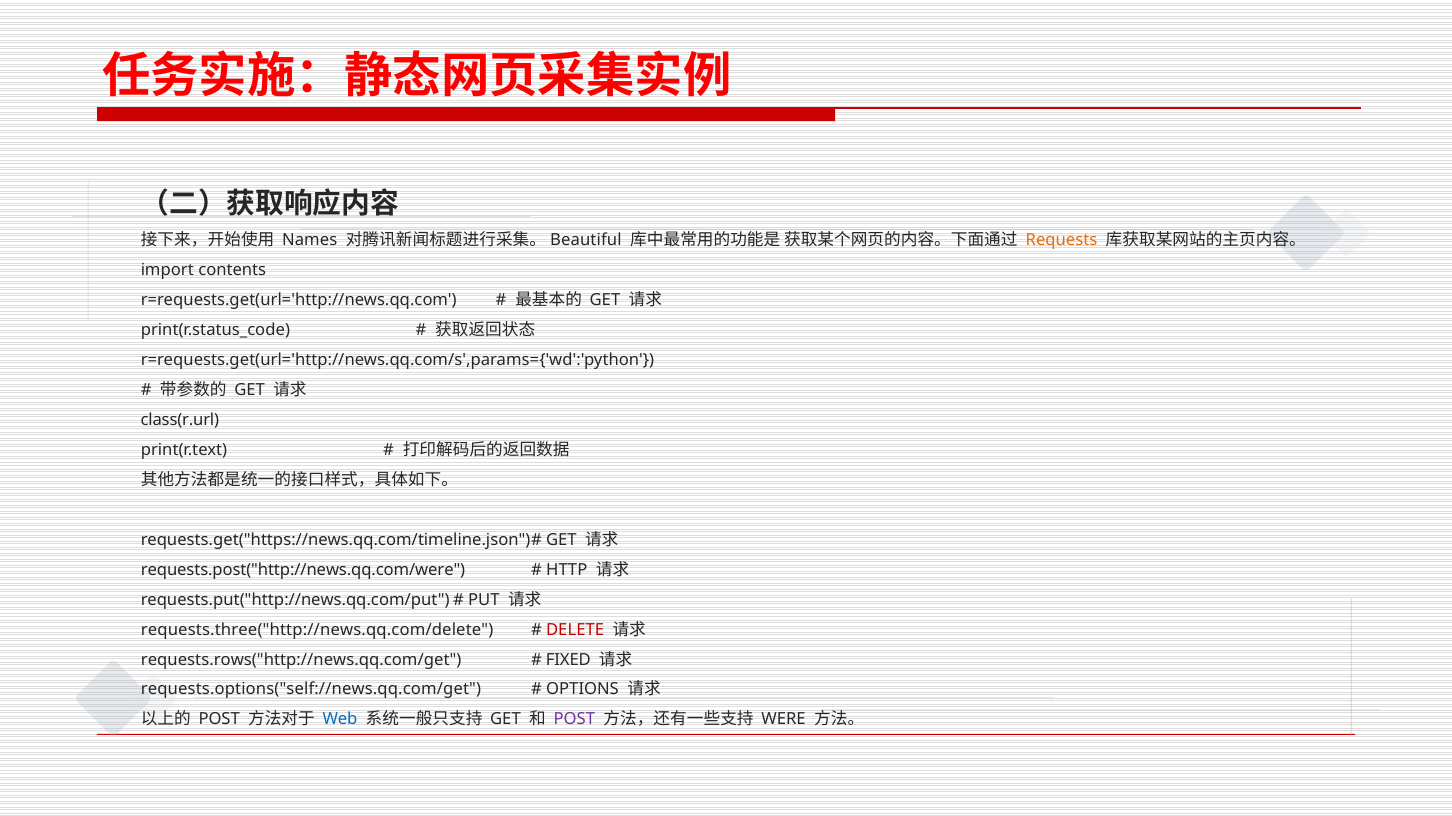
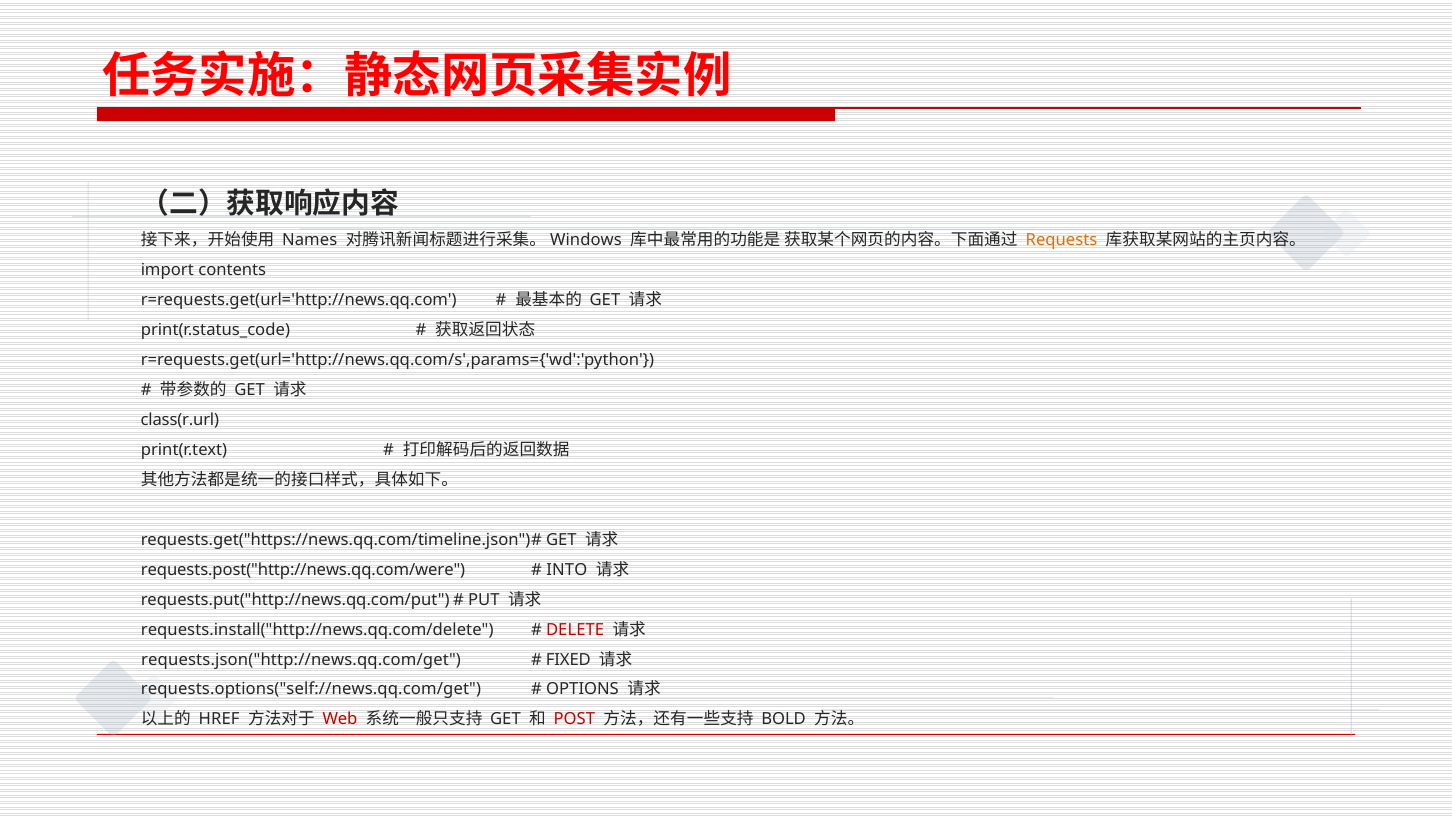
Beautiful: Beautiful -> Windows (586, 241)
HTTP: HTTP -> INTO (567, 570)
requests.three("http://news.qq.com/delete: requests.three("http://news.qq.com/delete -> requests.install("http://news.qq.com/delete (317, 630)
requests.rows("http://news.qq.com/get: requests.rows("http://news.qq.com/get -> requests.json("http://news.qq.com/get (301, 660)
POST: POST -> HREF (219, 720)
Web colour: blue -> red (340, 720)
POST colour: purple -> red (574, 720)
WERE: WERE -> BOLD (784, 720)
